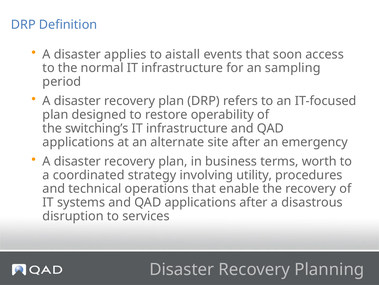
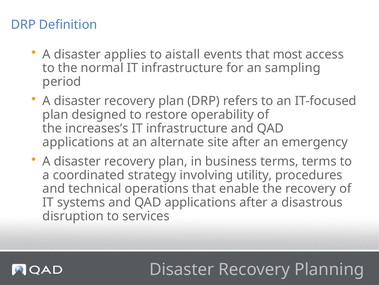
soon: soon -> most (288, 54)
switching’s: switching’s -> increases’s (97, 128)
terms worth: worth -> terms (319, 161)
